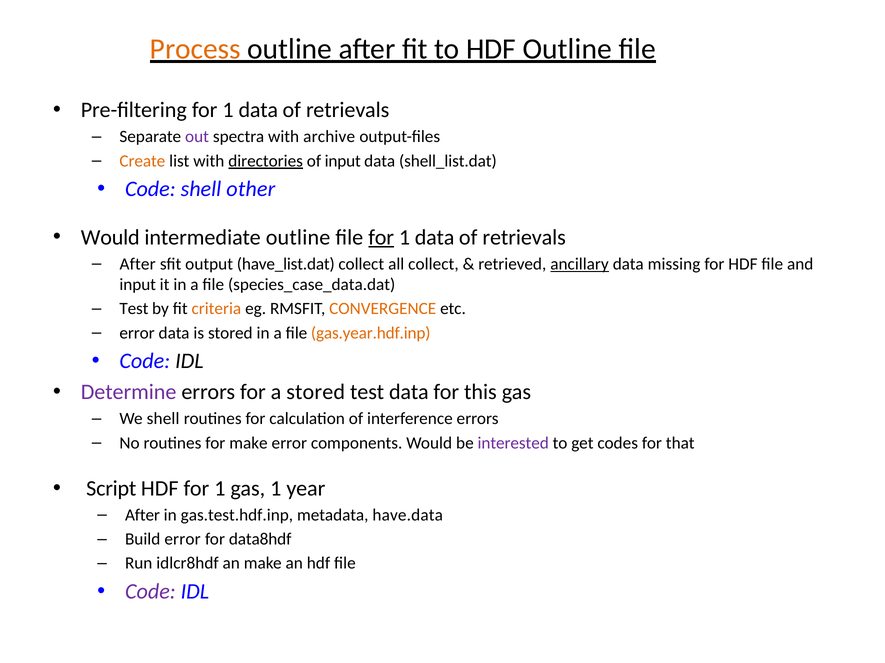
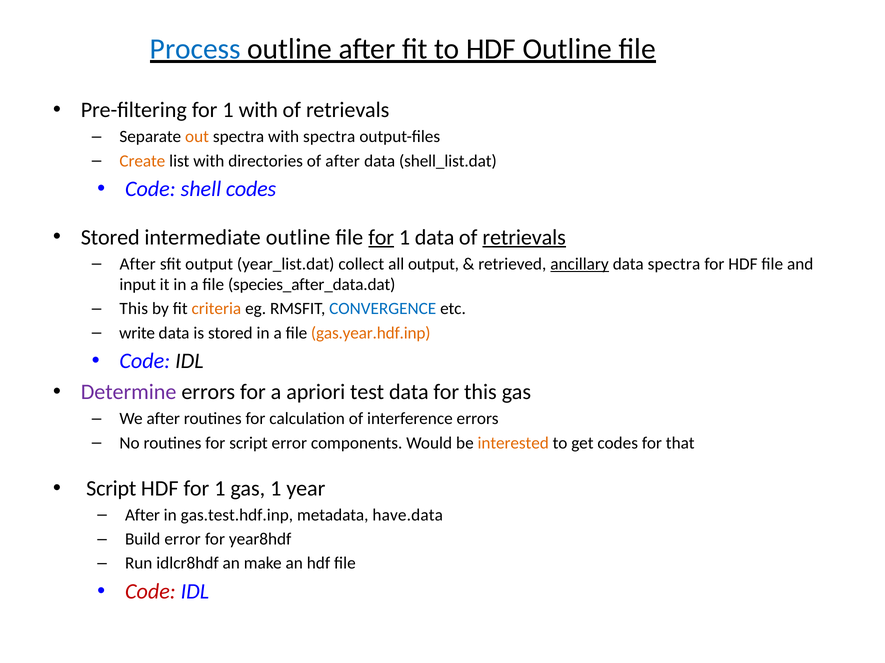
Process colour: orange -> blue (195, 49)
Pre-filtering for 1 data: data -> with (258, 110)
out colour: purple -> orange (197, 137)
with archive: archive -> spectra (329, 137)
directories underline: present -> none (266, 161)
of input: input -> after (343, 161)
shell other: other -> codes (251, 189)
Would: Would -> Stored (110, 238)
retrievals underline: none -> present (524, 238)
have_list.dat: have_list.dat -> year_list.dat (286, 264)
all collect: collect -> output (434, 264)
data missing: missing -> spectra (674, 264)
species_case_data.dat: species_case_data.dat -> species_after_data.dat (312, 285)
Test: Test -> This (134, 309)
CONVERGENCE colour: orange -> blue (383, 309)
error: error -> write (137, 333)
a stored: stored -> apriori (316, 393)
We shell: shell -> after (163, 419)
for make: make -> script (249, 443)
interested colour: purple -> orange (513, 443)
data8hdf: data8hdf -> year8hdf (260, 540)
Code colour: purple -> red (150, 592)
